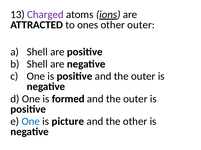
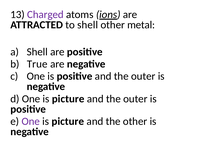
to ones: ones -> shell (88, 25)
other outer: outer -> metal (141, 25)
Shell: Shell -> True (37, 64)
d One is formed: formed -> picture (68, 99)
One colour: blue -> purple (31, 122)
